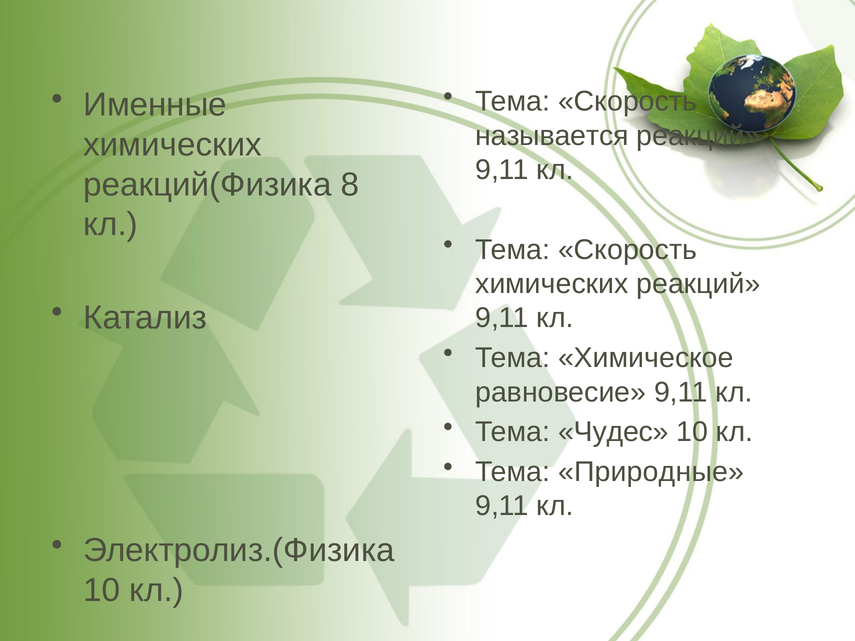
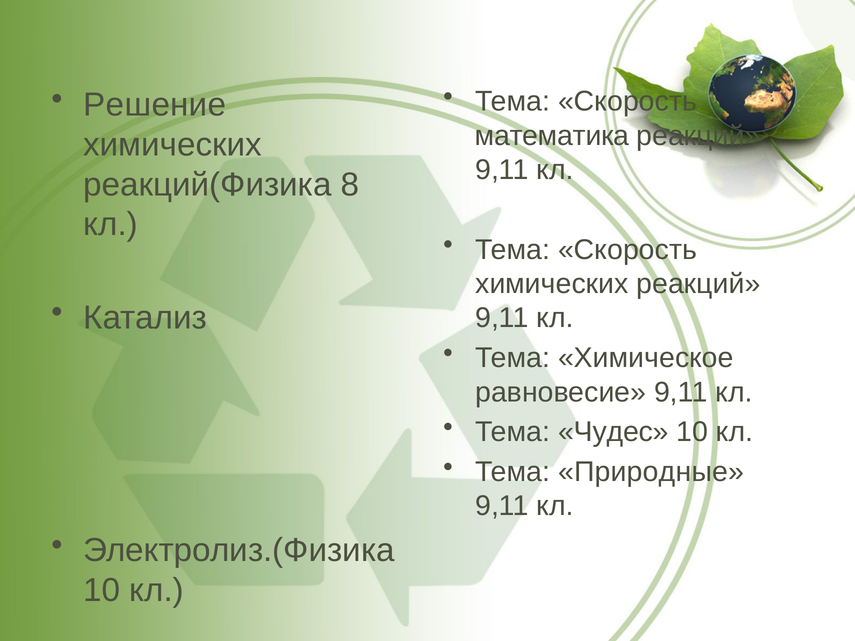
Именные: Именные -> Решение (155, 105)
называется: называется -> математика (552, 136)
